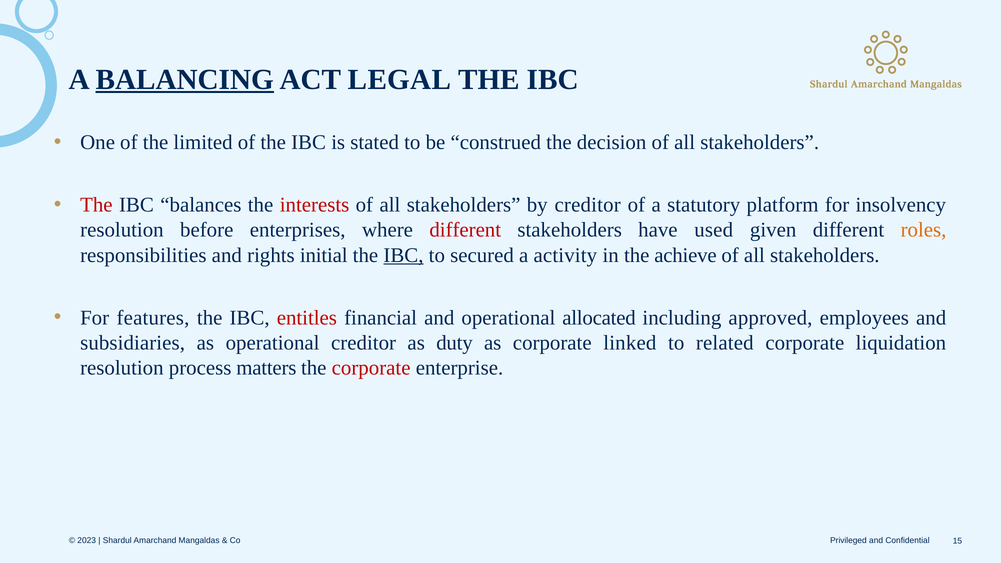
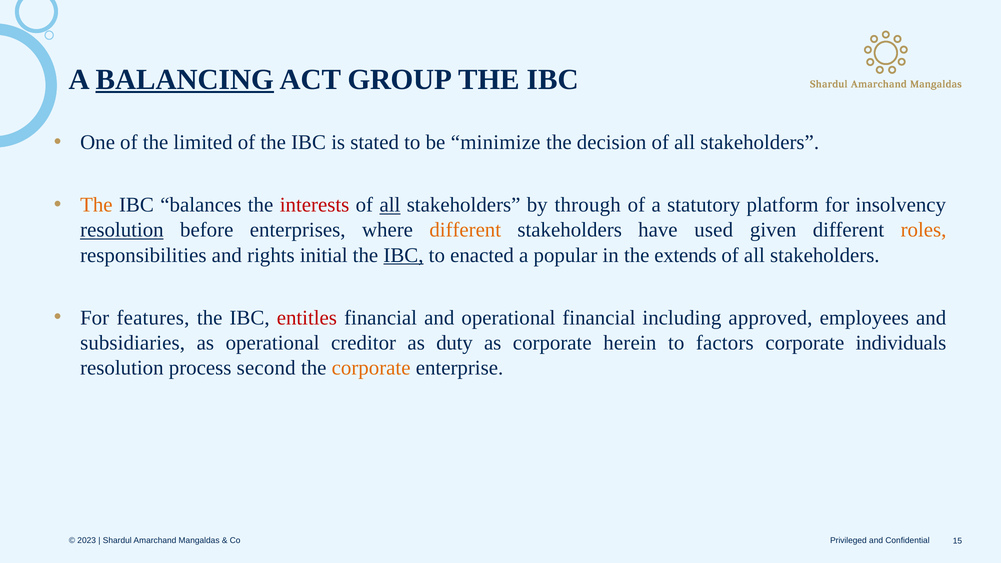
LEGAL: LEGAL -> GROUP (400, 79)
construed: construed -> minimize (496, 142)
The colour: red -> orange (96, 205)
all underline: none -> present (390, 205)
by creditor: creditor -> through (588, 205)
resolution underline: none -> present (122, 230)
different colour: red -> orange (465, 230)
secured: secured -> enacted (482, 255)
activity: activity -> popular (565, 255)
achieve: achieve -> extends (685, 255)
operational allocated: allocated -> financial (599, 318)
linked: linked -> herein (630, 343)
related: related -> factors (725, 343)
liquidation: liquidation -> individuals (901, 343)
matters: matters -> second (266, 368)
corporate colour: red -> orange (371, 368)
